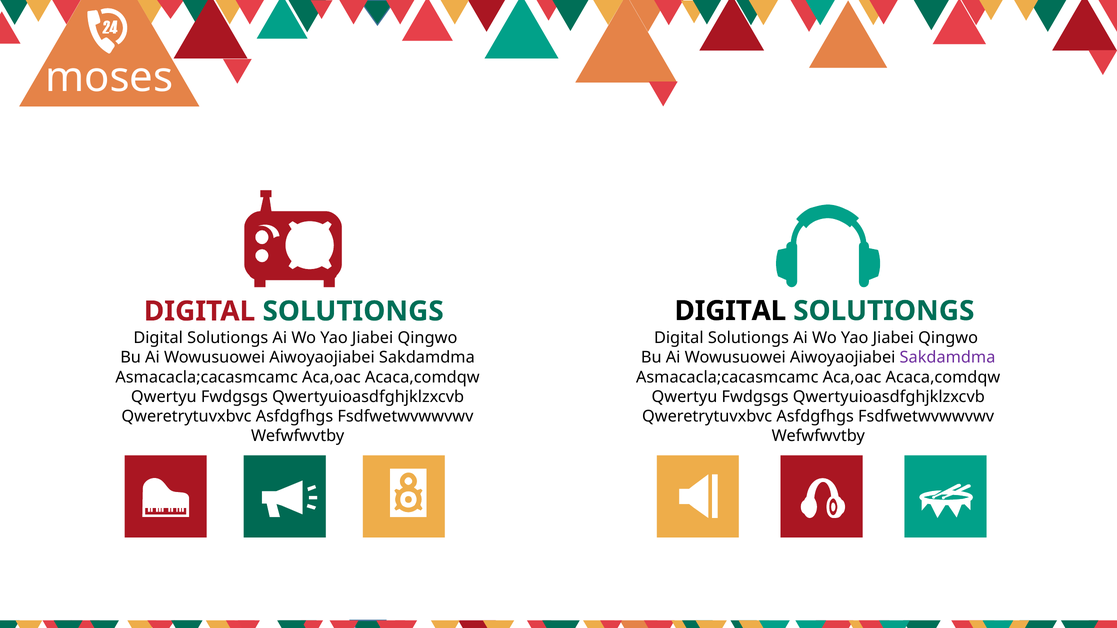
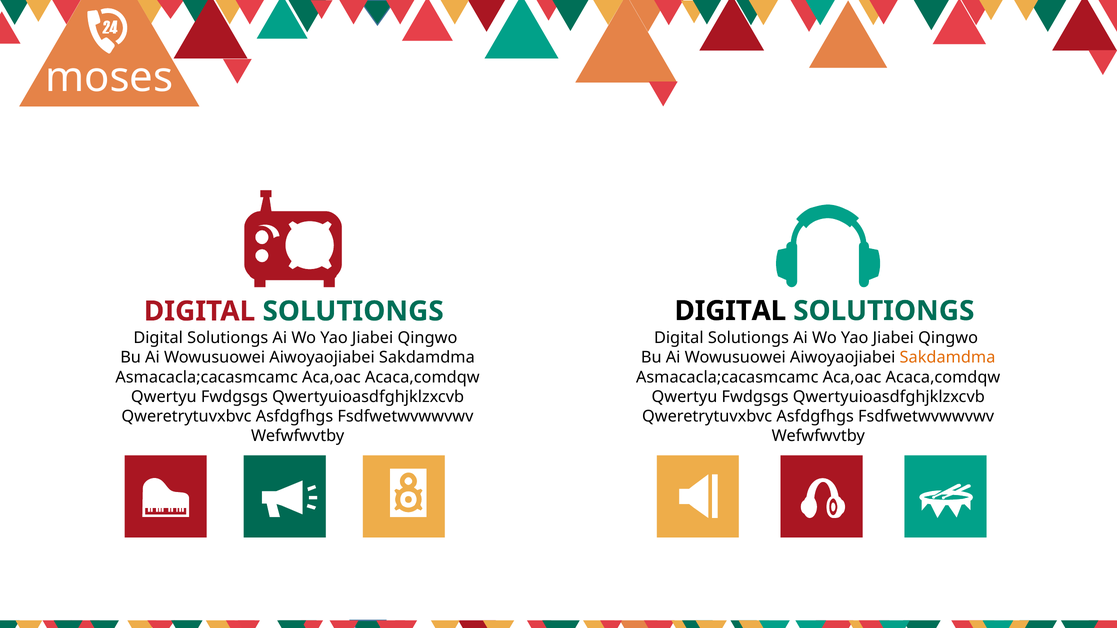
Sakdamdma colour: purple -> orange (948, 358)
